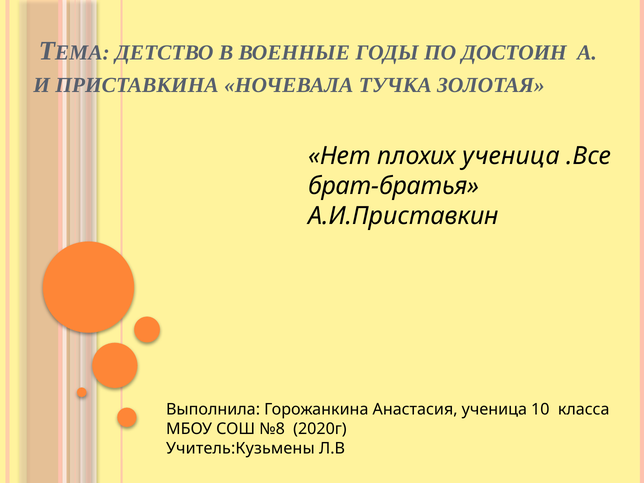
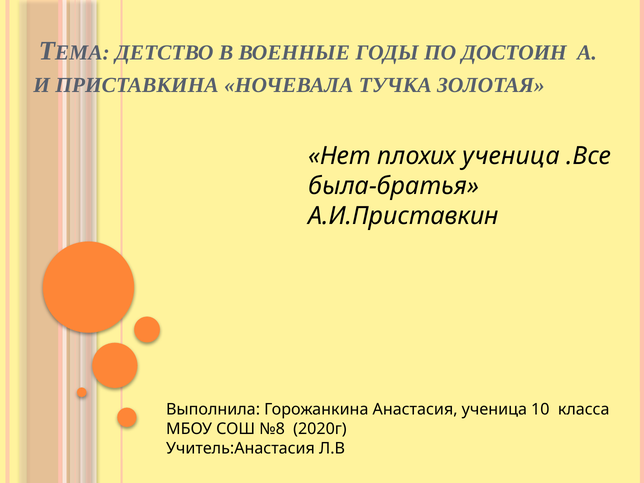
брат-братья: брат-братья -> была-братья (394, 186)
Учитель:Кузьмены: Учитель:Кузьмены -> Учитель:Анастасия (240, 448)
